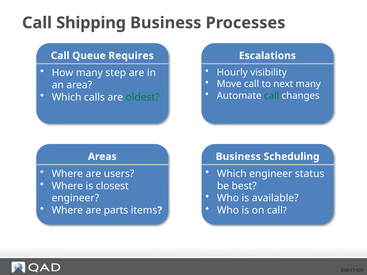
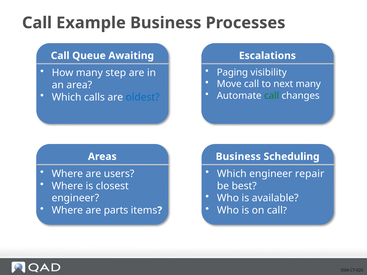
Shipping: Shipping -> Example (91, 23)
Requires: Requires -> Awaiting (131, 56)
Hourly: Hourly -> Paging (232, 73)
oldest colour: green -> blue (143, 97)
status: status -> repair (310, 174)
